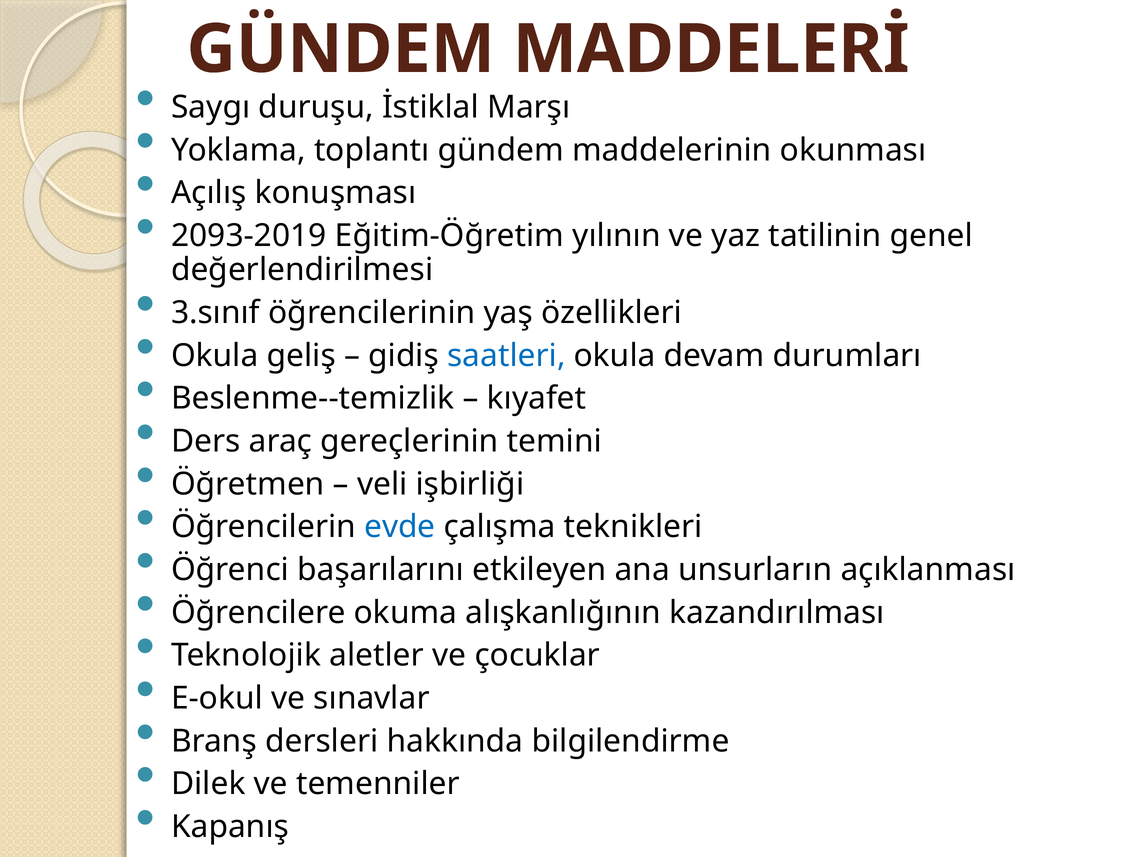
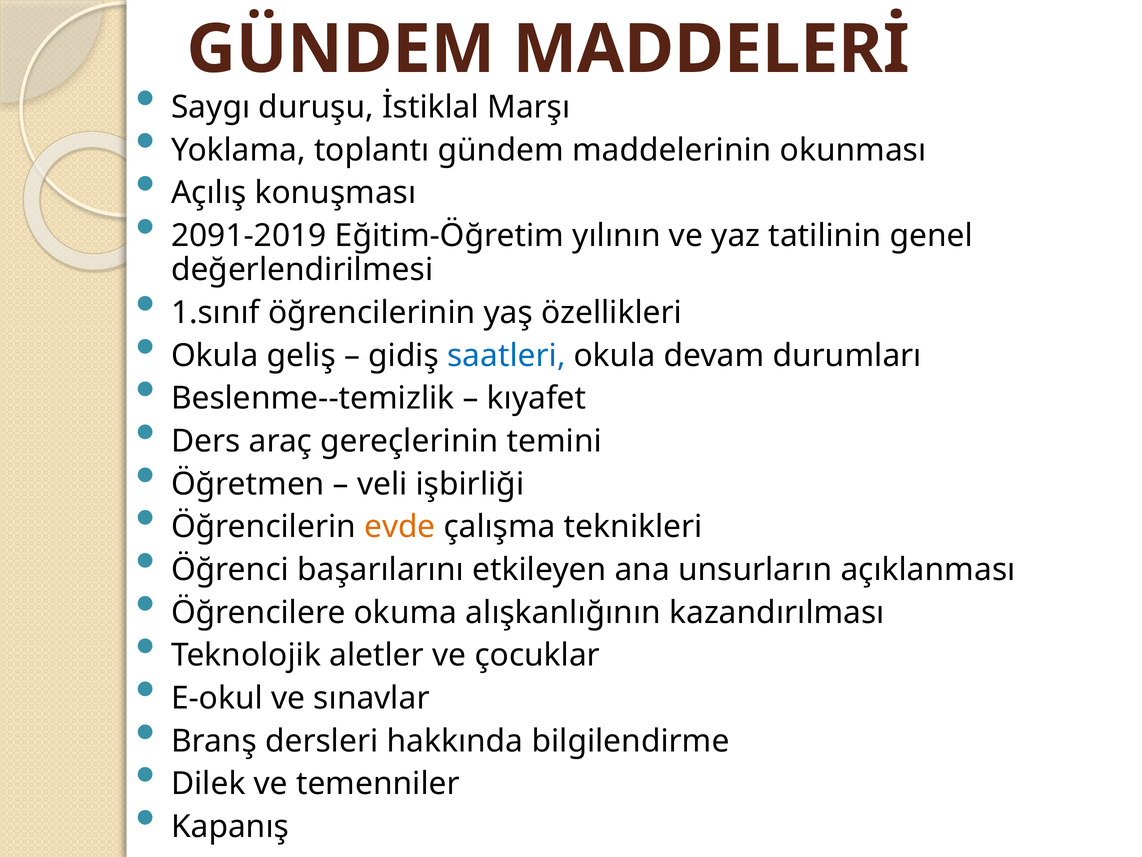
2093-2019: 2093-2019 -> 2091-2019 (249, 236)
3.sınıf: 3.sınıf -> 1.sınıf (216, 313)
evde colour: blue -> orange (400, 527)
